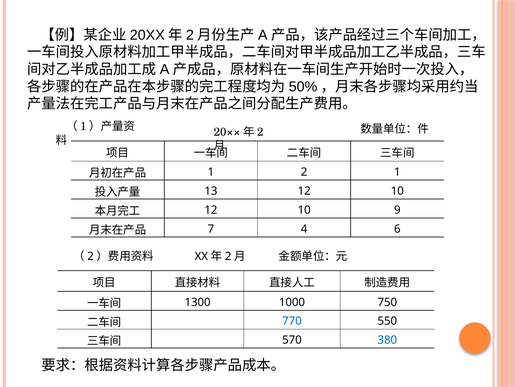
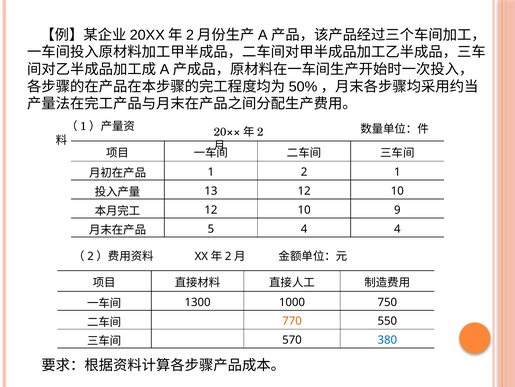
7: 7 -> 5 (211, 228)
4 6: 6 -> 4 (397, 228)
770 colour: blue -> orange (292, 321)
